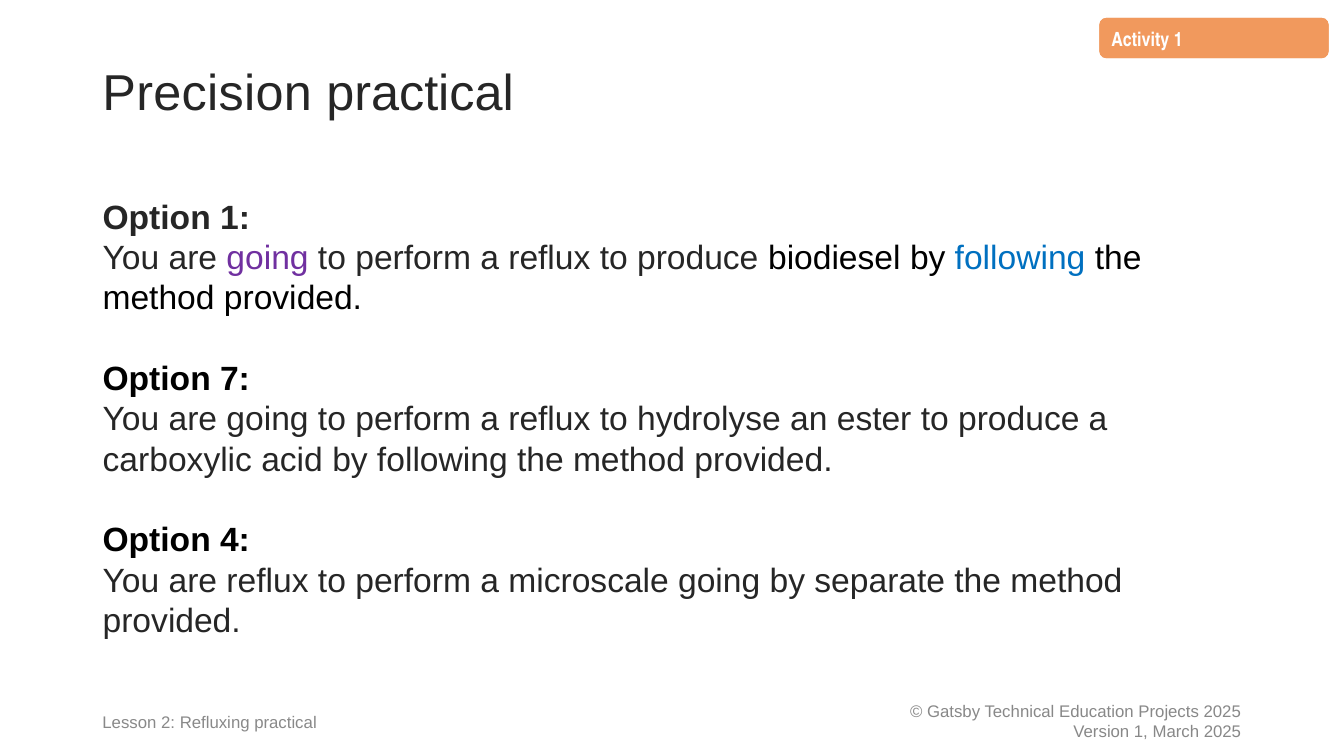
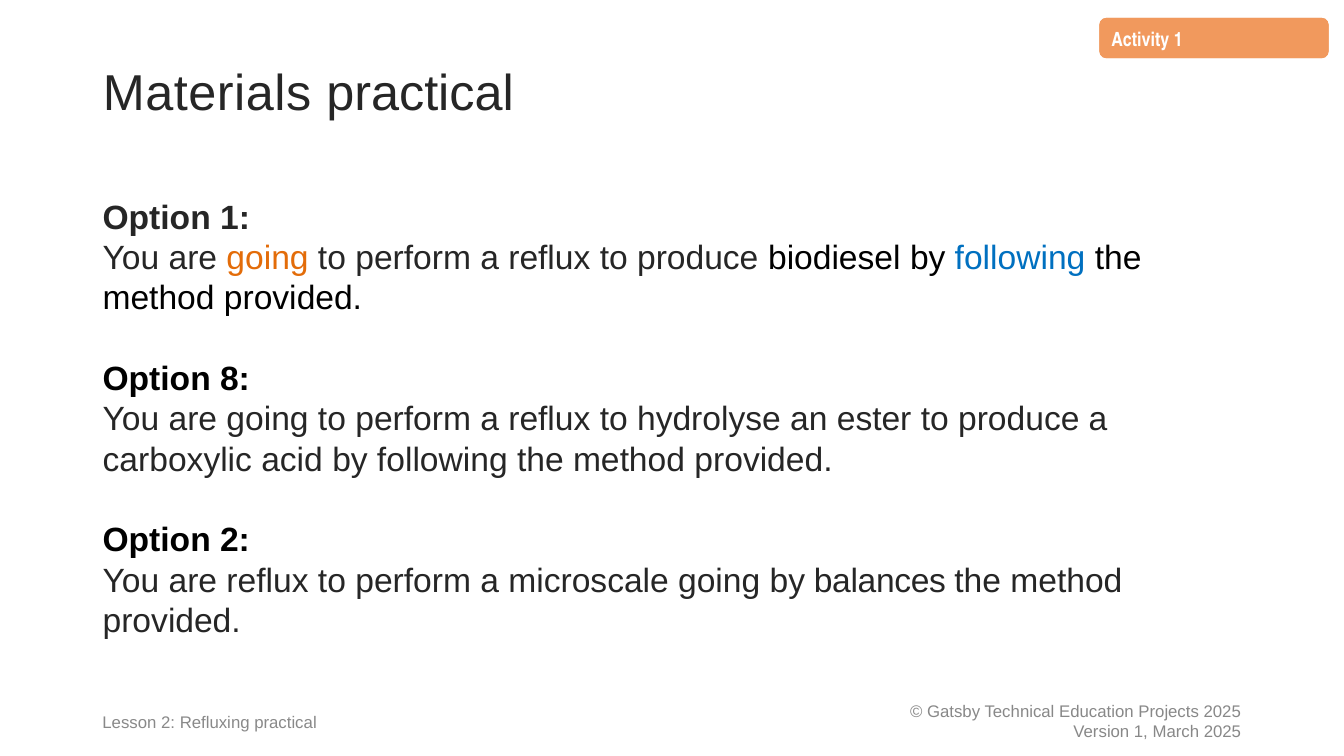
Precision: Precision -> Materials (207, 94)
going colour: purple -> orange (268, 258)
7: 7 -> 8 (235, 379)
Option 4: 4 -> 2 (235, 541)
separate: separate -> balances (880, 581)
